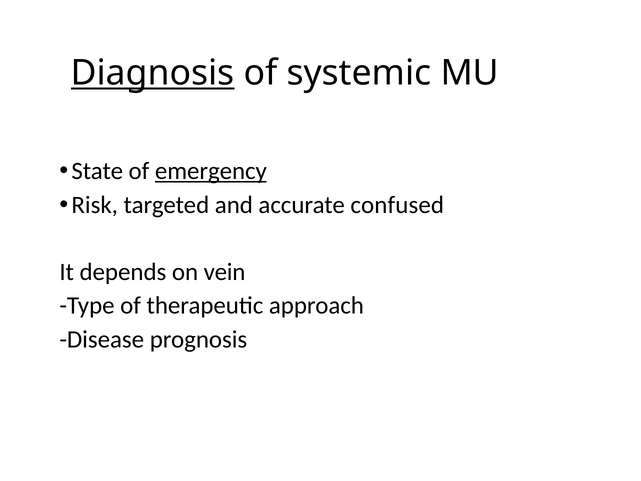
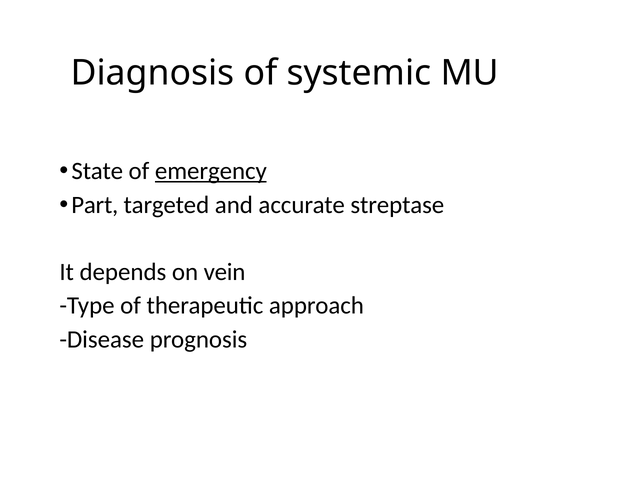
Diagnosis underline: present -> none (153, 73)
Risk: Risk -> Part (95, 205)
confused: confused -> streptase (397, 205)
